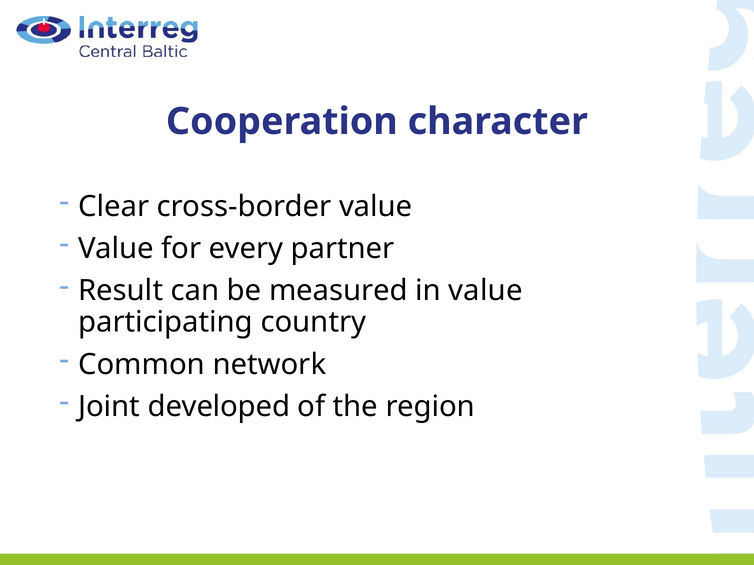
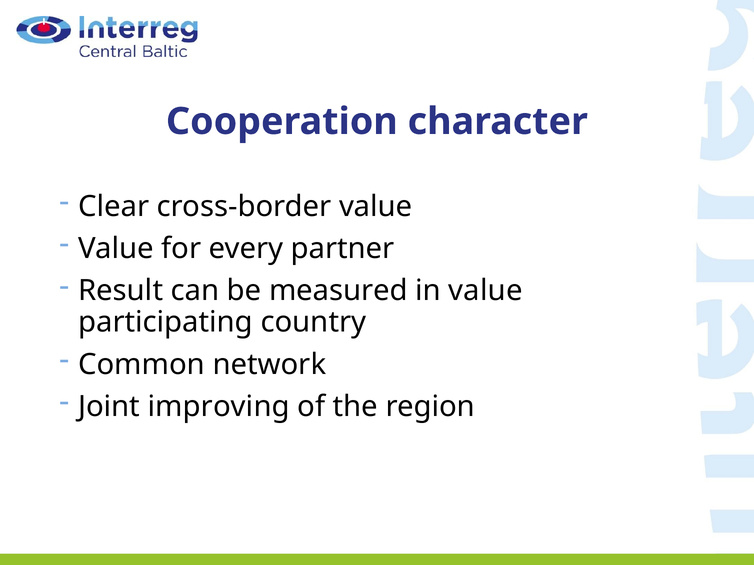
developed: developed -> improving (219, 407)
